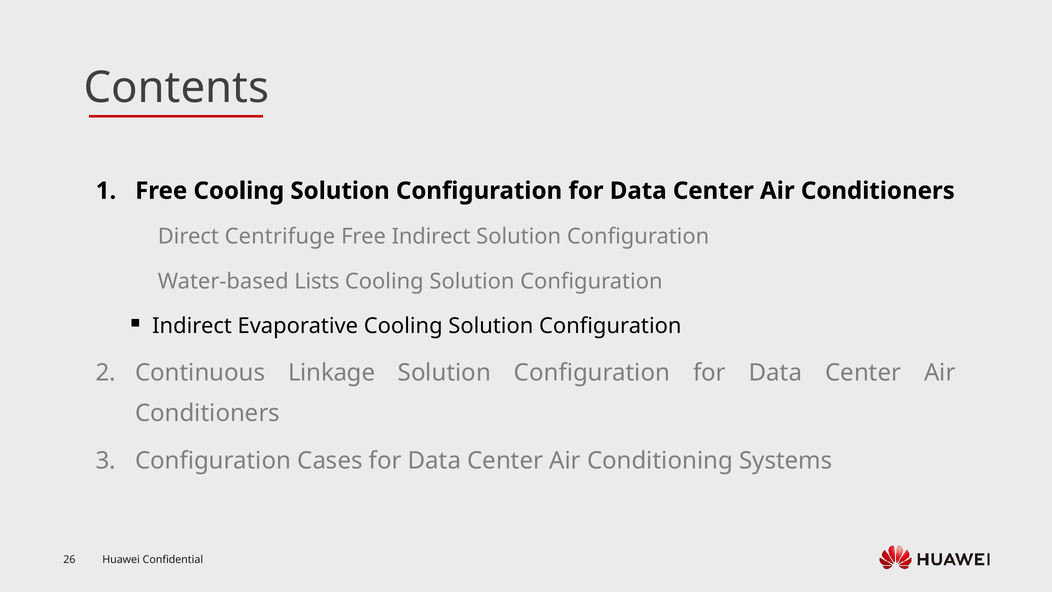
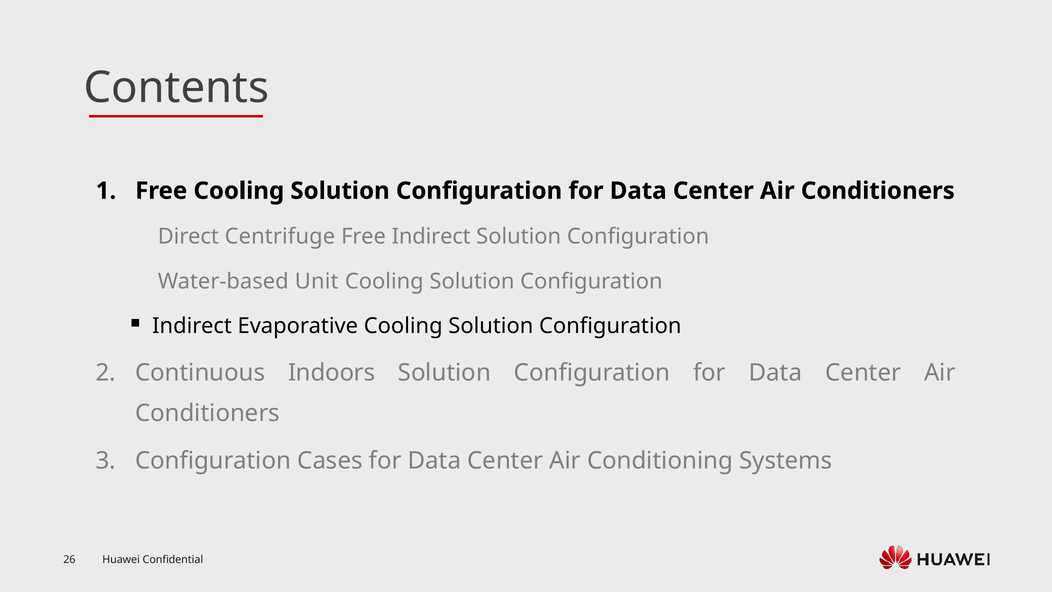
Lists: Lists -> Unit (317, 281)
Linkage: Linkage -> Indoors (332, 373)
